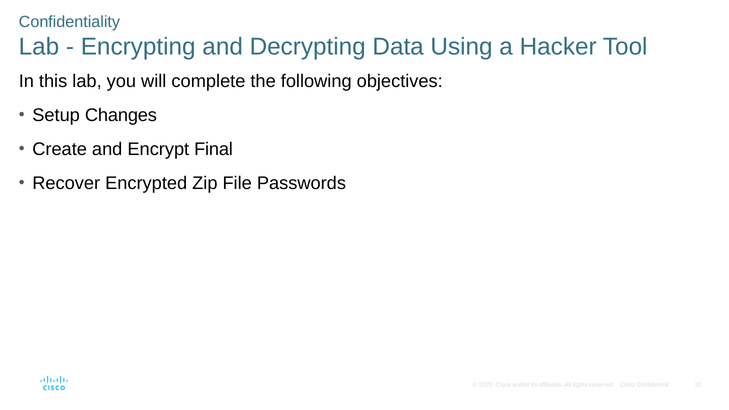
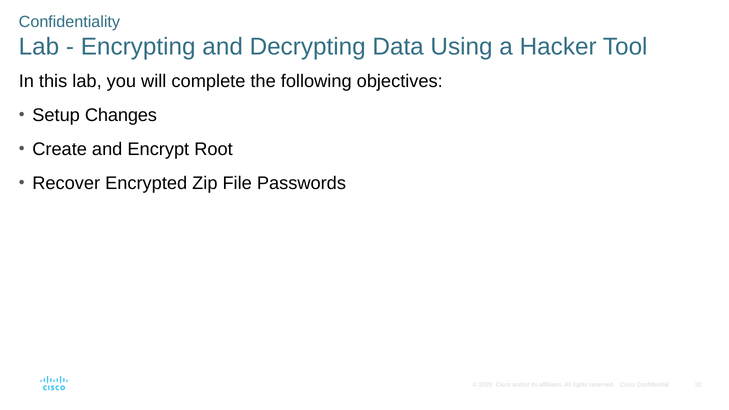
Final: Final -> Root (213, 149)
